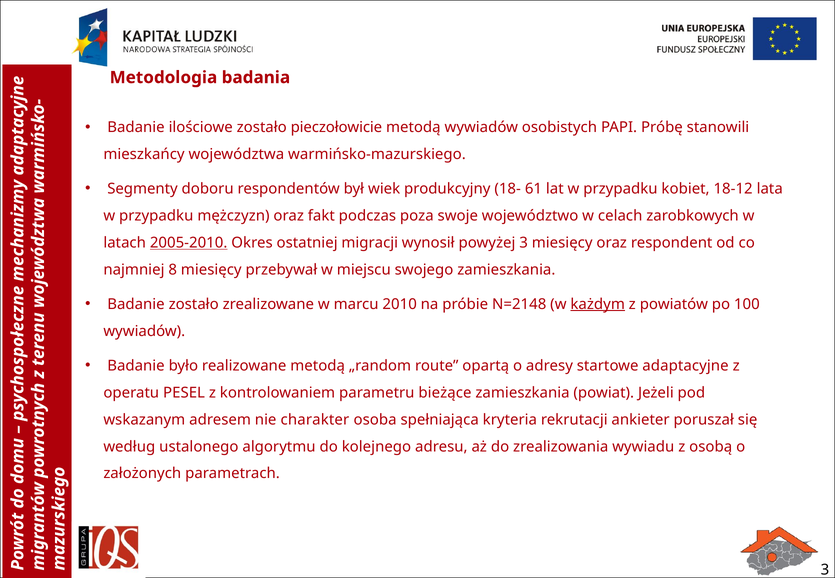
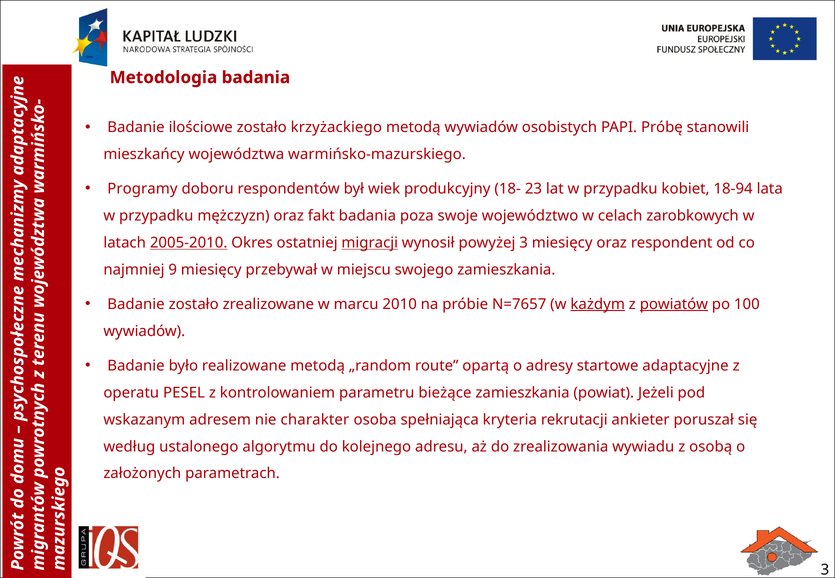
pieczołowicie: pieczołowicie -> krzyżackiego (336, 127)
Segmenty: Segmenty -> Programy (142, 189)
61: 61 -> 23 (533, 189)
18-12: 18-12 -> 18-94 (733, 189)
fakt podczas: podczas -> badania (367, 216)
migracji underline: none -> present (370, 243)
8: 8 -> 9 (173, 270)
N=2148: N=2148 -> N=7657 (519, 304)
powiatów underline: none -> present (674, 304)
